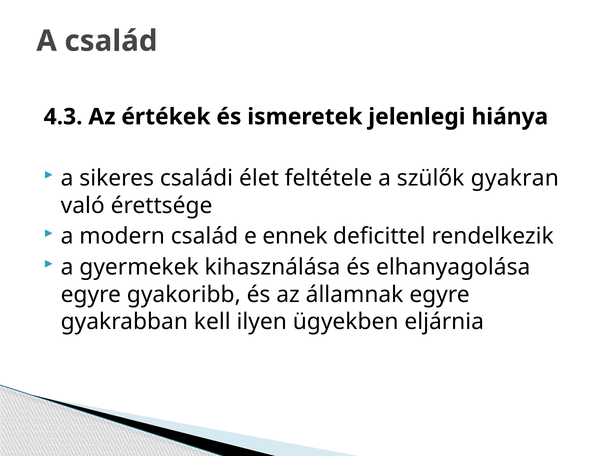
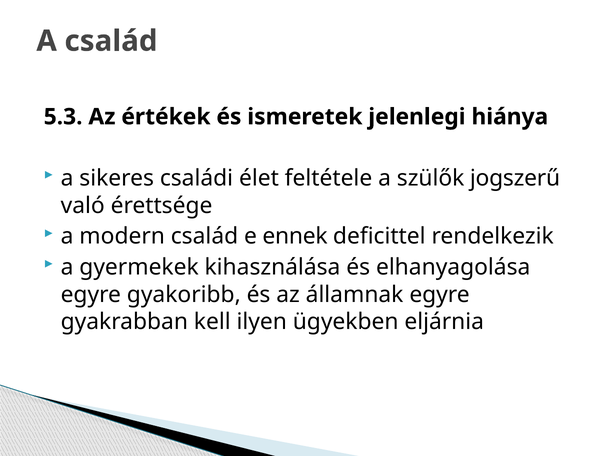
4.3: 4.3 -> 5.3 (63, 117)
gyakran: gyakran -> jogszerű (515, 178)
